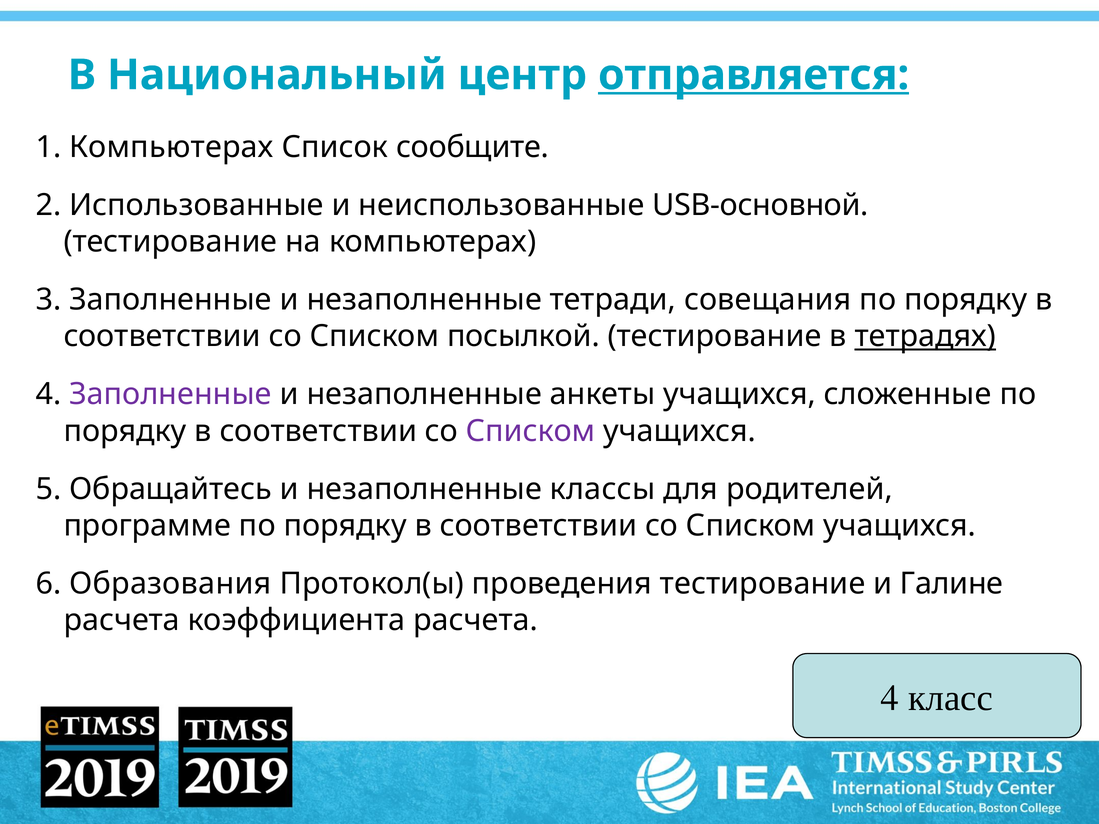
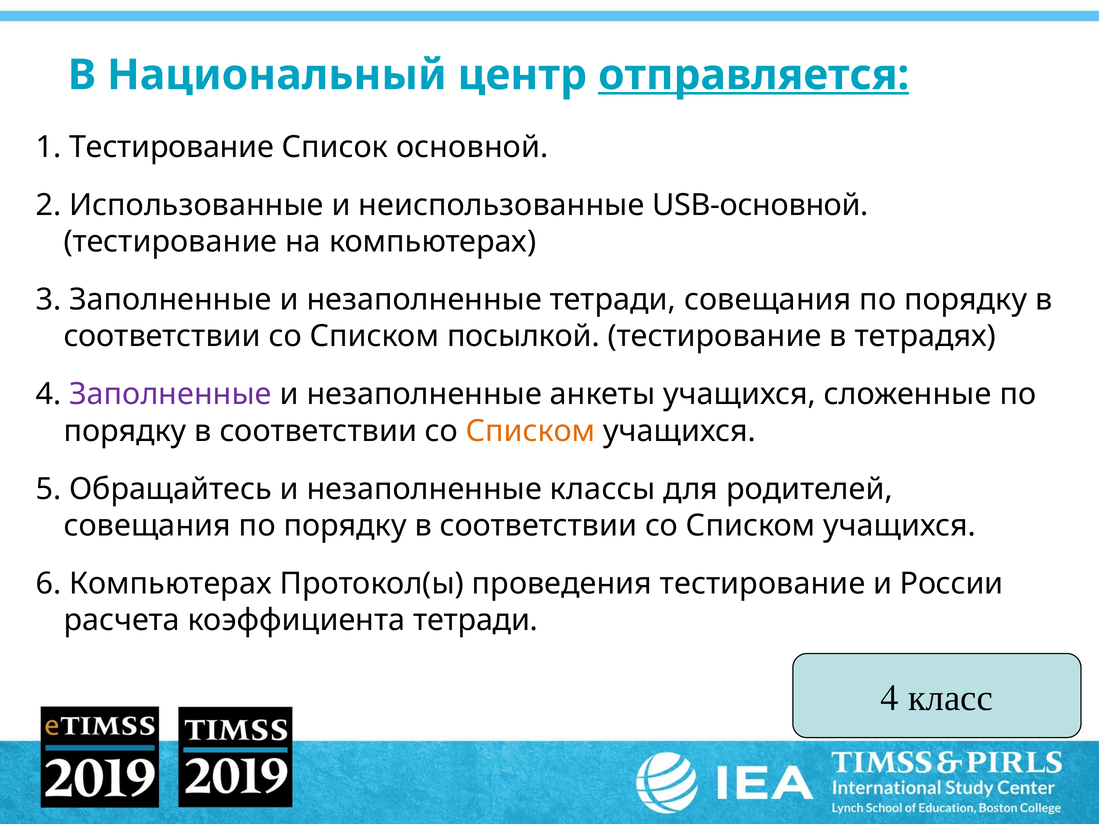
1 Компьютерах: Компьютерах -> Тестирование (172, 147)
сообщите: сообщите -> основной (472, 147)
тетрадях underline: present -> none (925, 336)
Списком colour: purple -> orange (531, 431)
программе: программе -> совещания (147, 526)
6 Образования: Образования -> Компьютерах (170, 584)
Галине: Галине -> России (952, 584)
коэффициента расчета: расчета -> тетради (476, 620)
